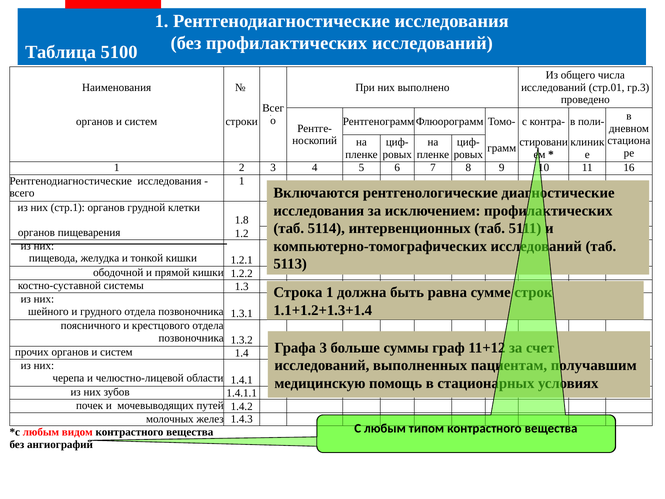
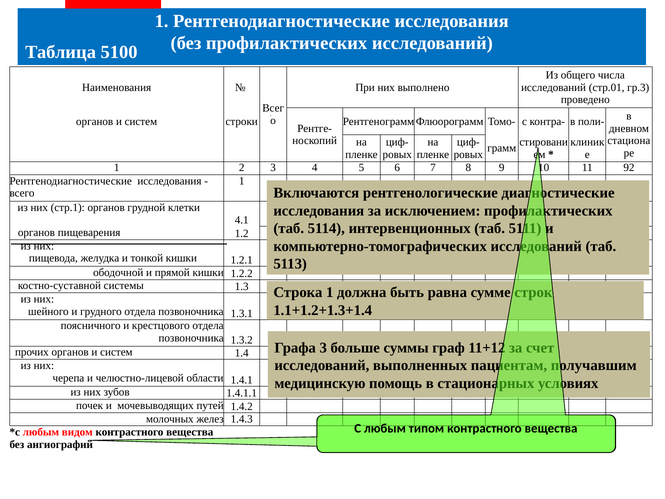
16: 16 -> 92 (629, 168)
1.8: 1.8 -> 4.1 (242, 220)
